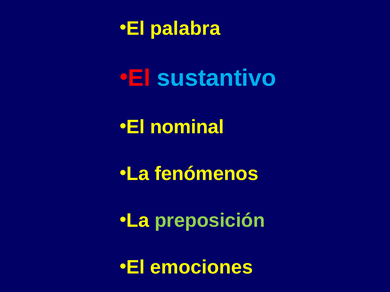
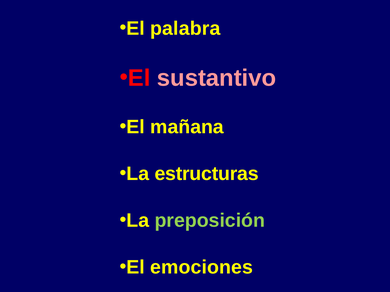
sustantivo colour: light blue -> pink (217, 78)
nominal: nominal -> mañana (187, 127)
fenómenos: fenómenos -> estructuras (207, 174)
